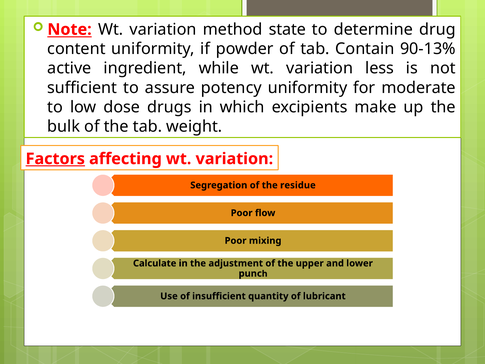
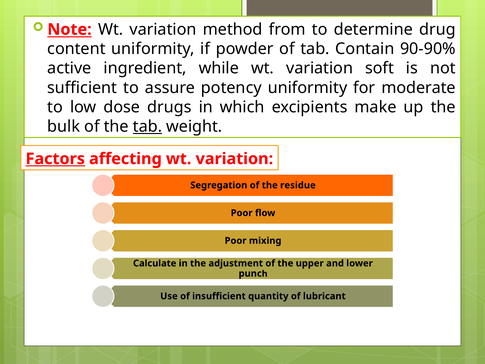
state: state -> from (287, 29)
90-13%: 90-13% -> 90-90% (428, 49)
less: less -> soft (380, 68)
tab underline: none -> present (147, 126)
